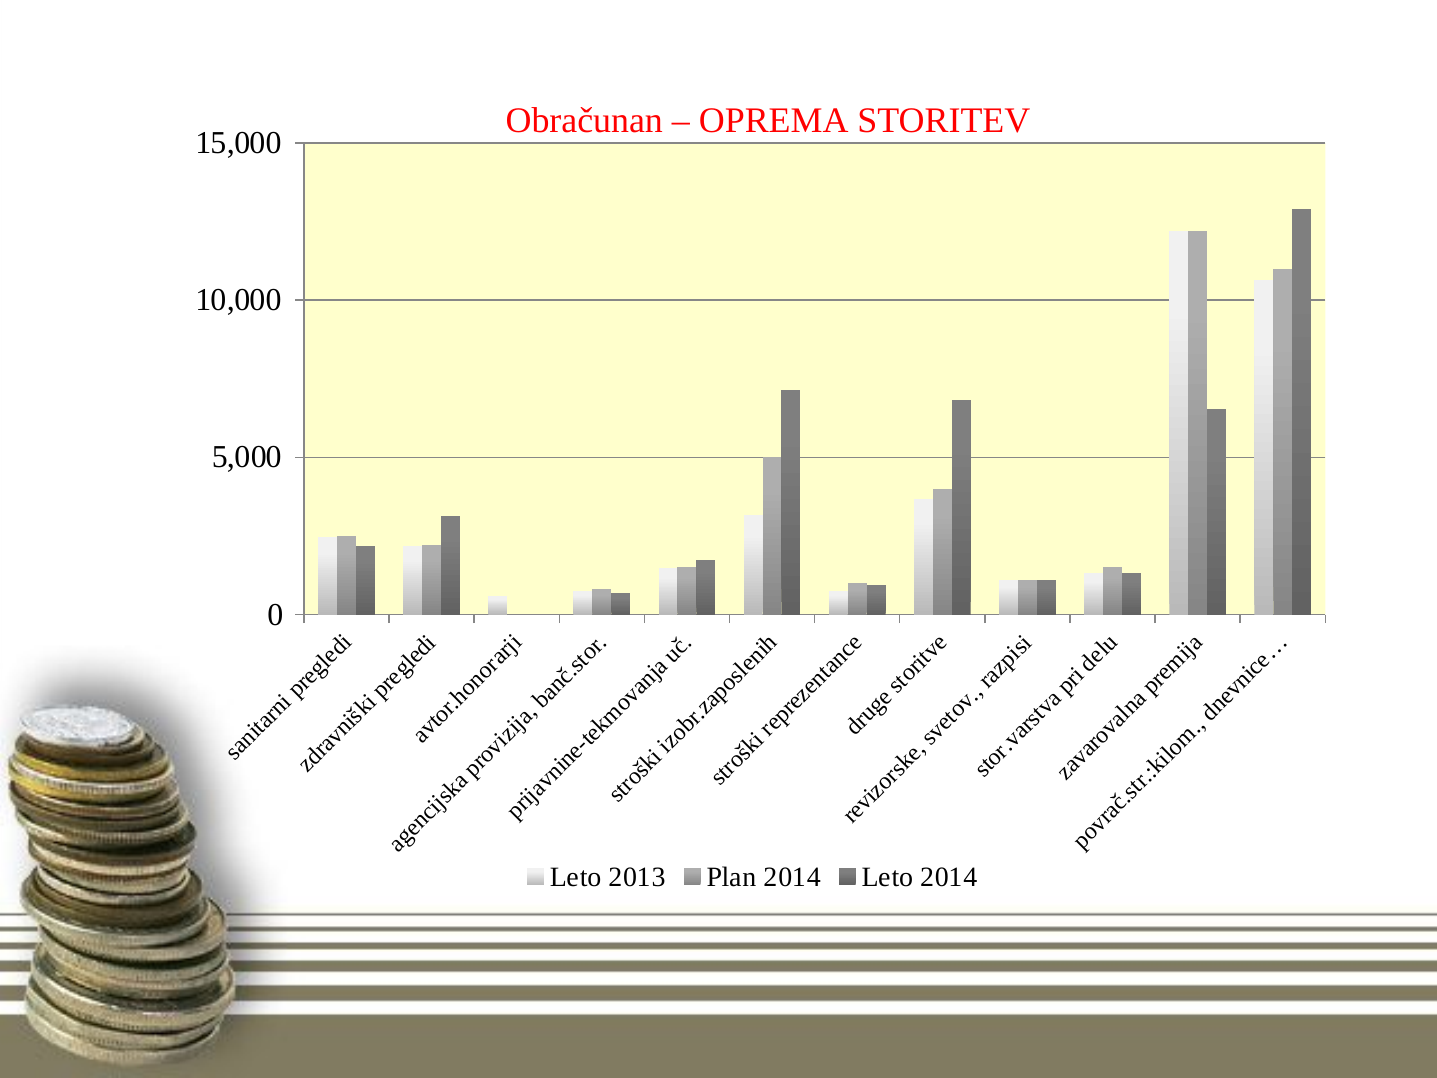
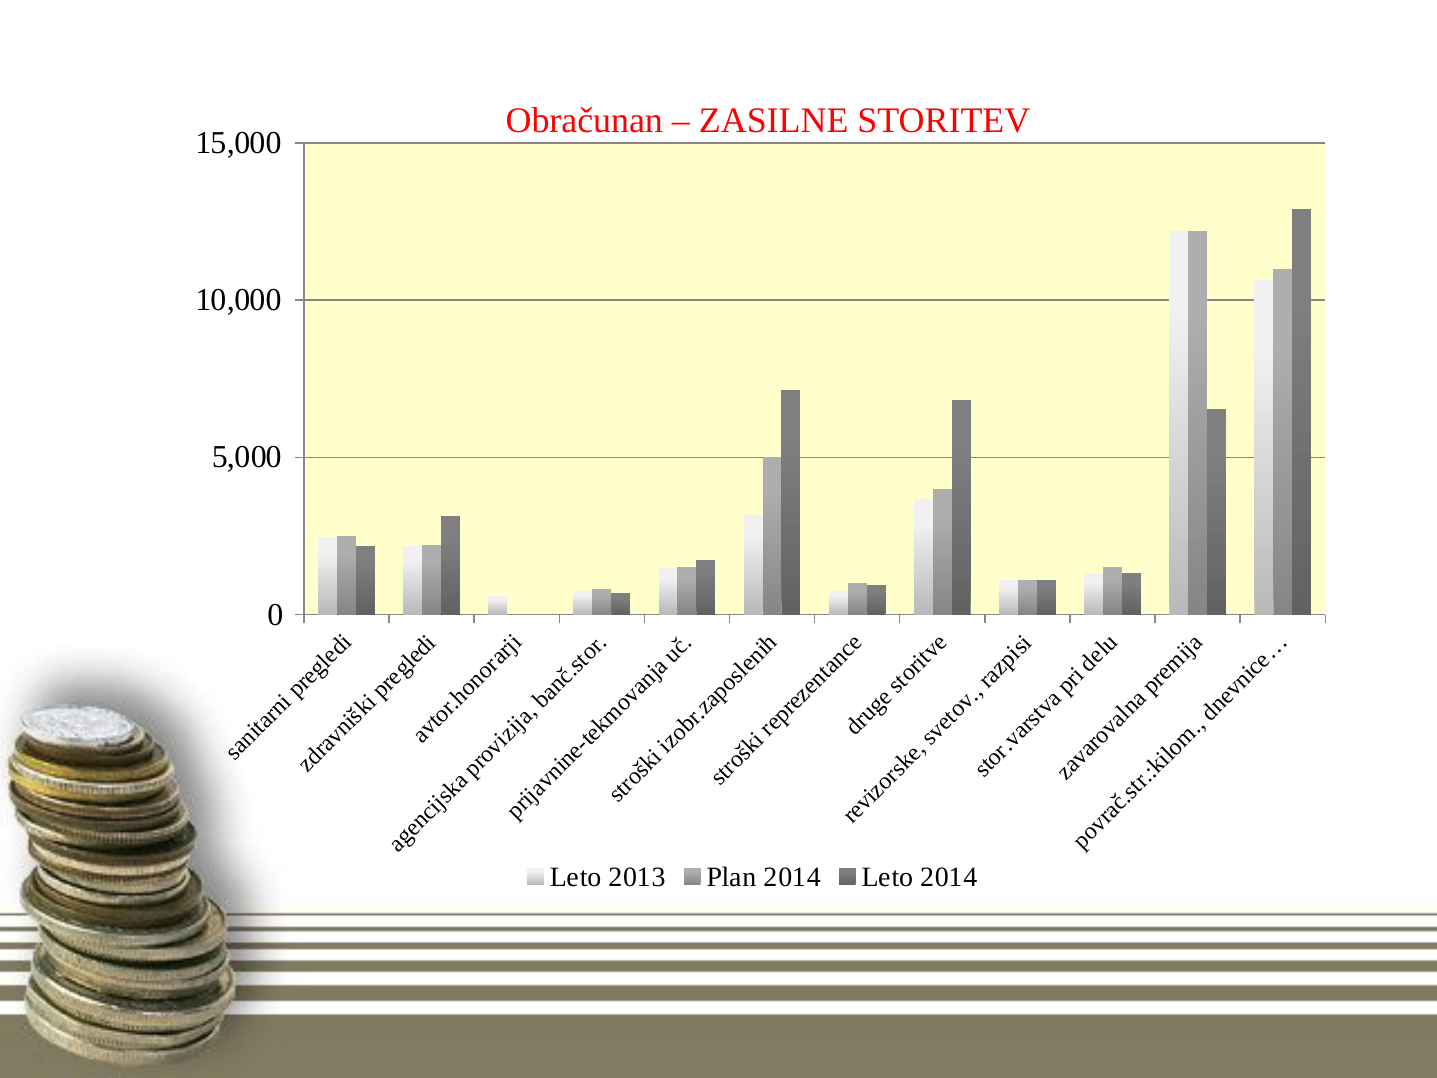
OPREMA: OPREMA -> ZASILNE (774, 121)
